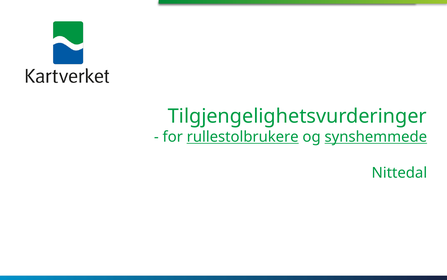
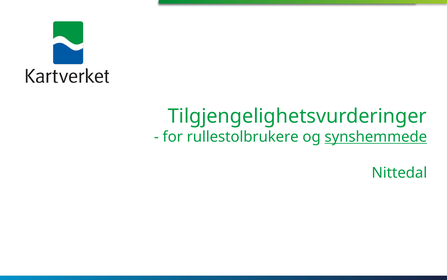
rullestolbrukere underline: present -> none (243, 137)
